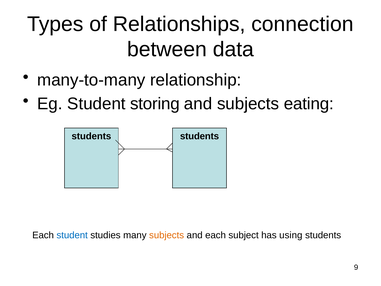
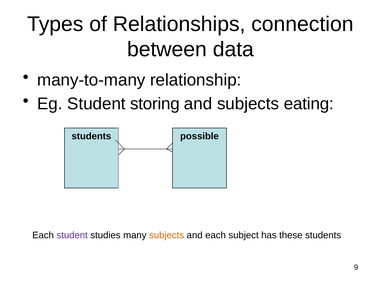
students: students -> possible (199, 136)
student colour: blue -> purple (72, 235)
using: using -> these (291, 235)
